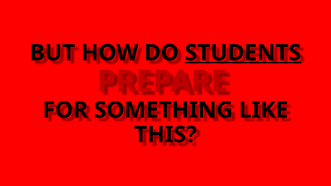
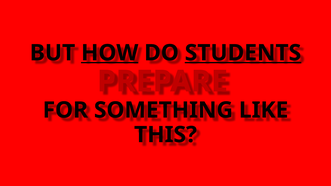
HOW underline: none -> present (110, 53)
